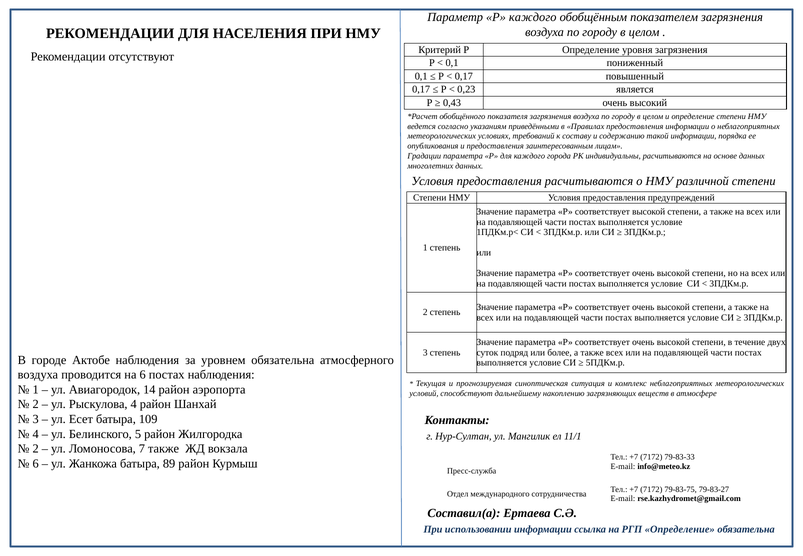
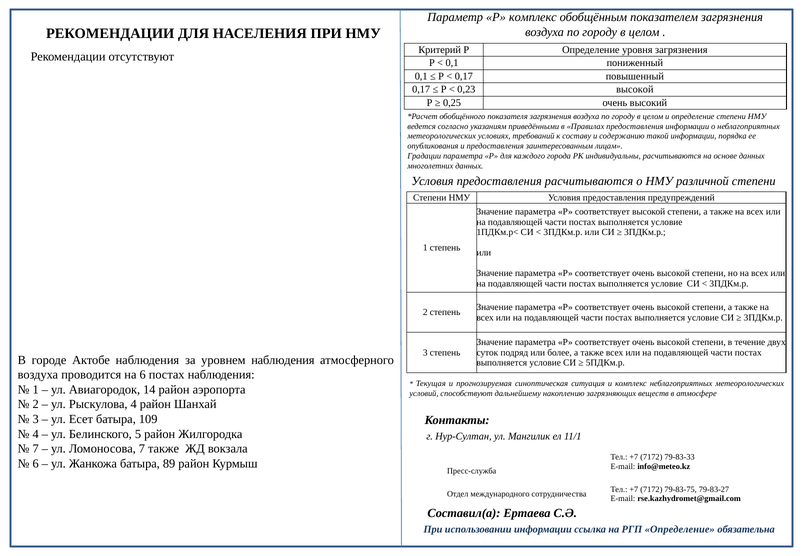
Р каждого: каждого -> комплекс (533, 17)
0,23 является: является -> высокой (635, 89)
0,43: 0,43 -> 0,25 (452, 103)
уровнем обязательна: обязательна -> наблюдения (283, 360)
2: 2 -> 7 (36, 449)
